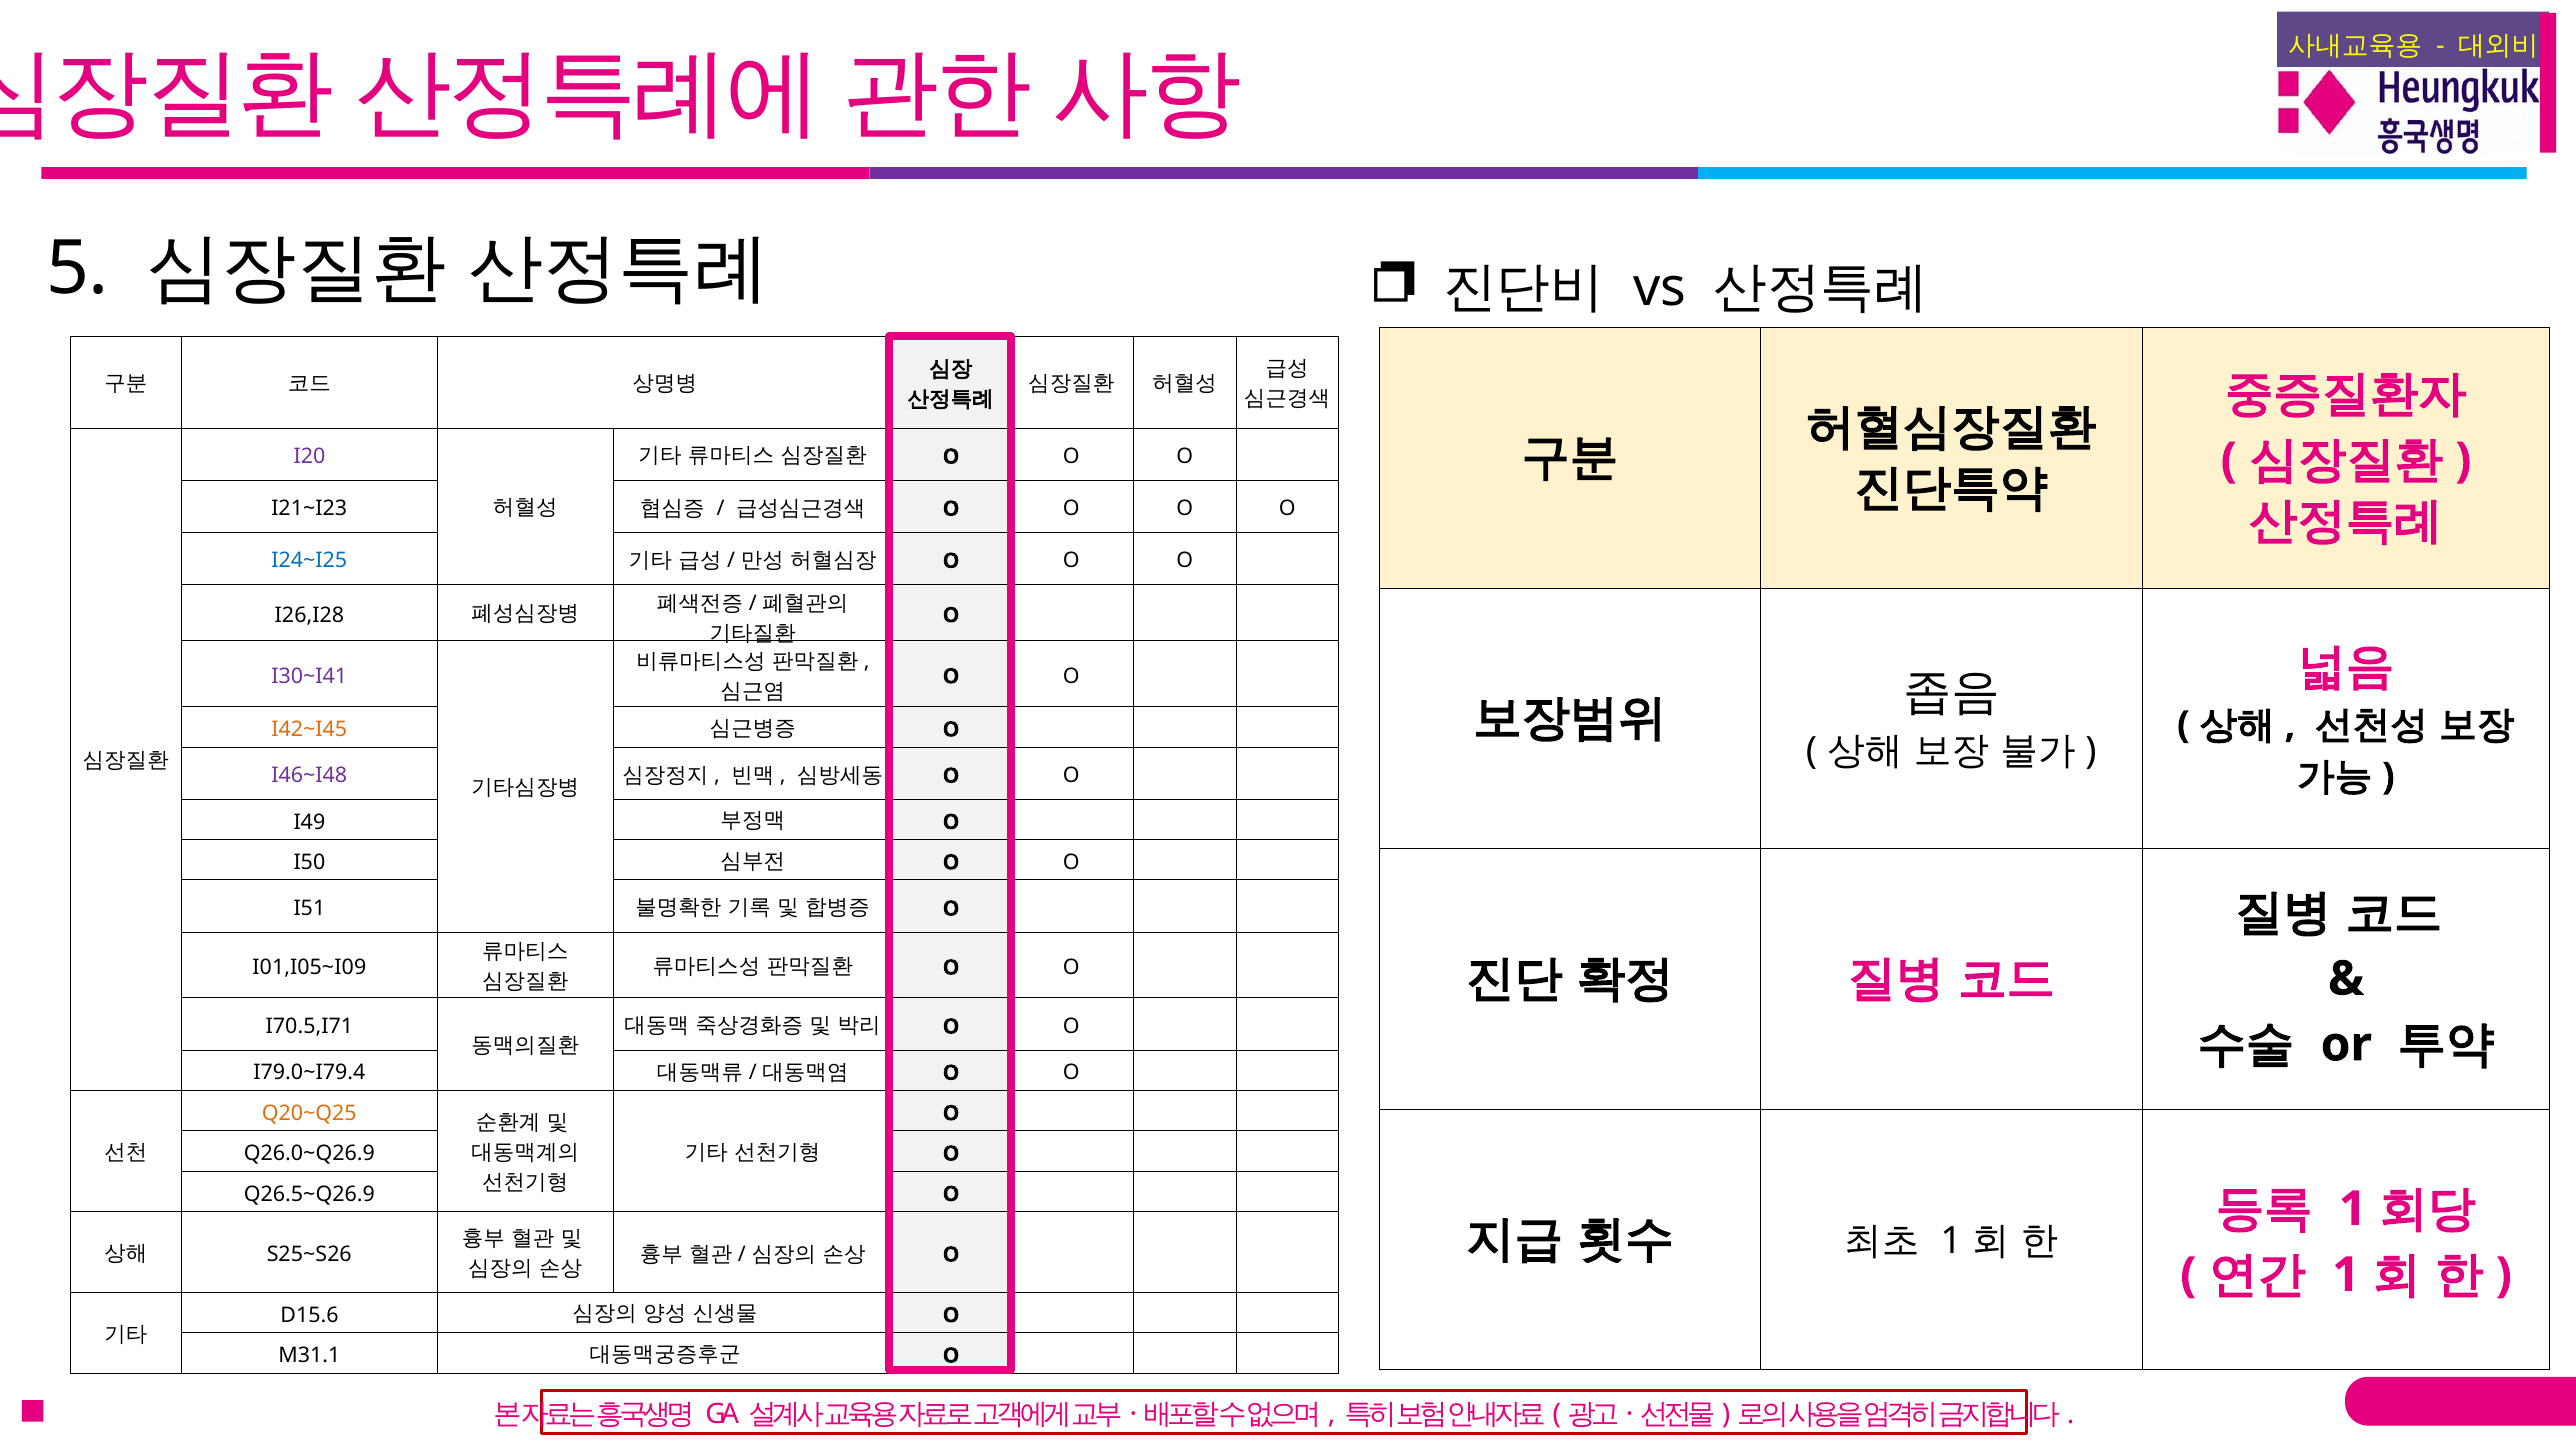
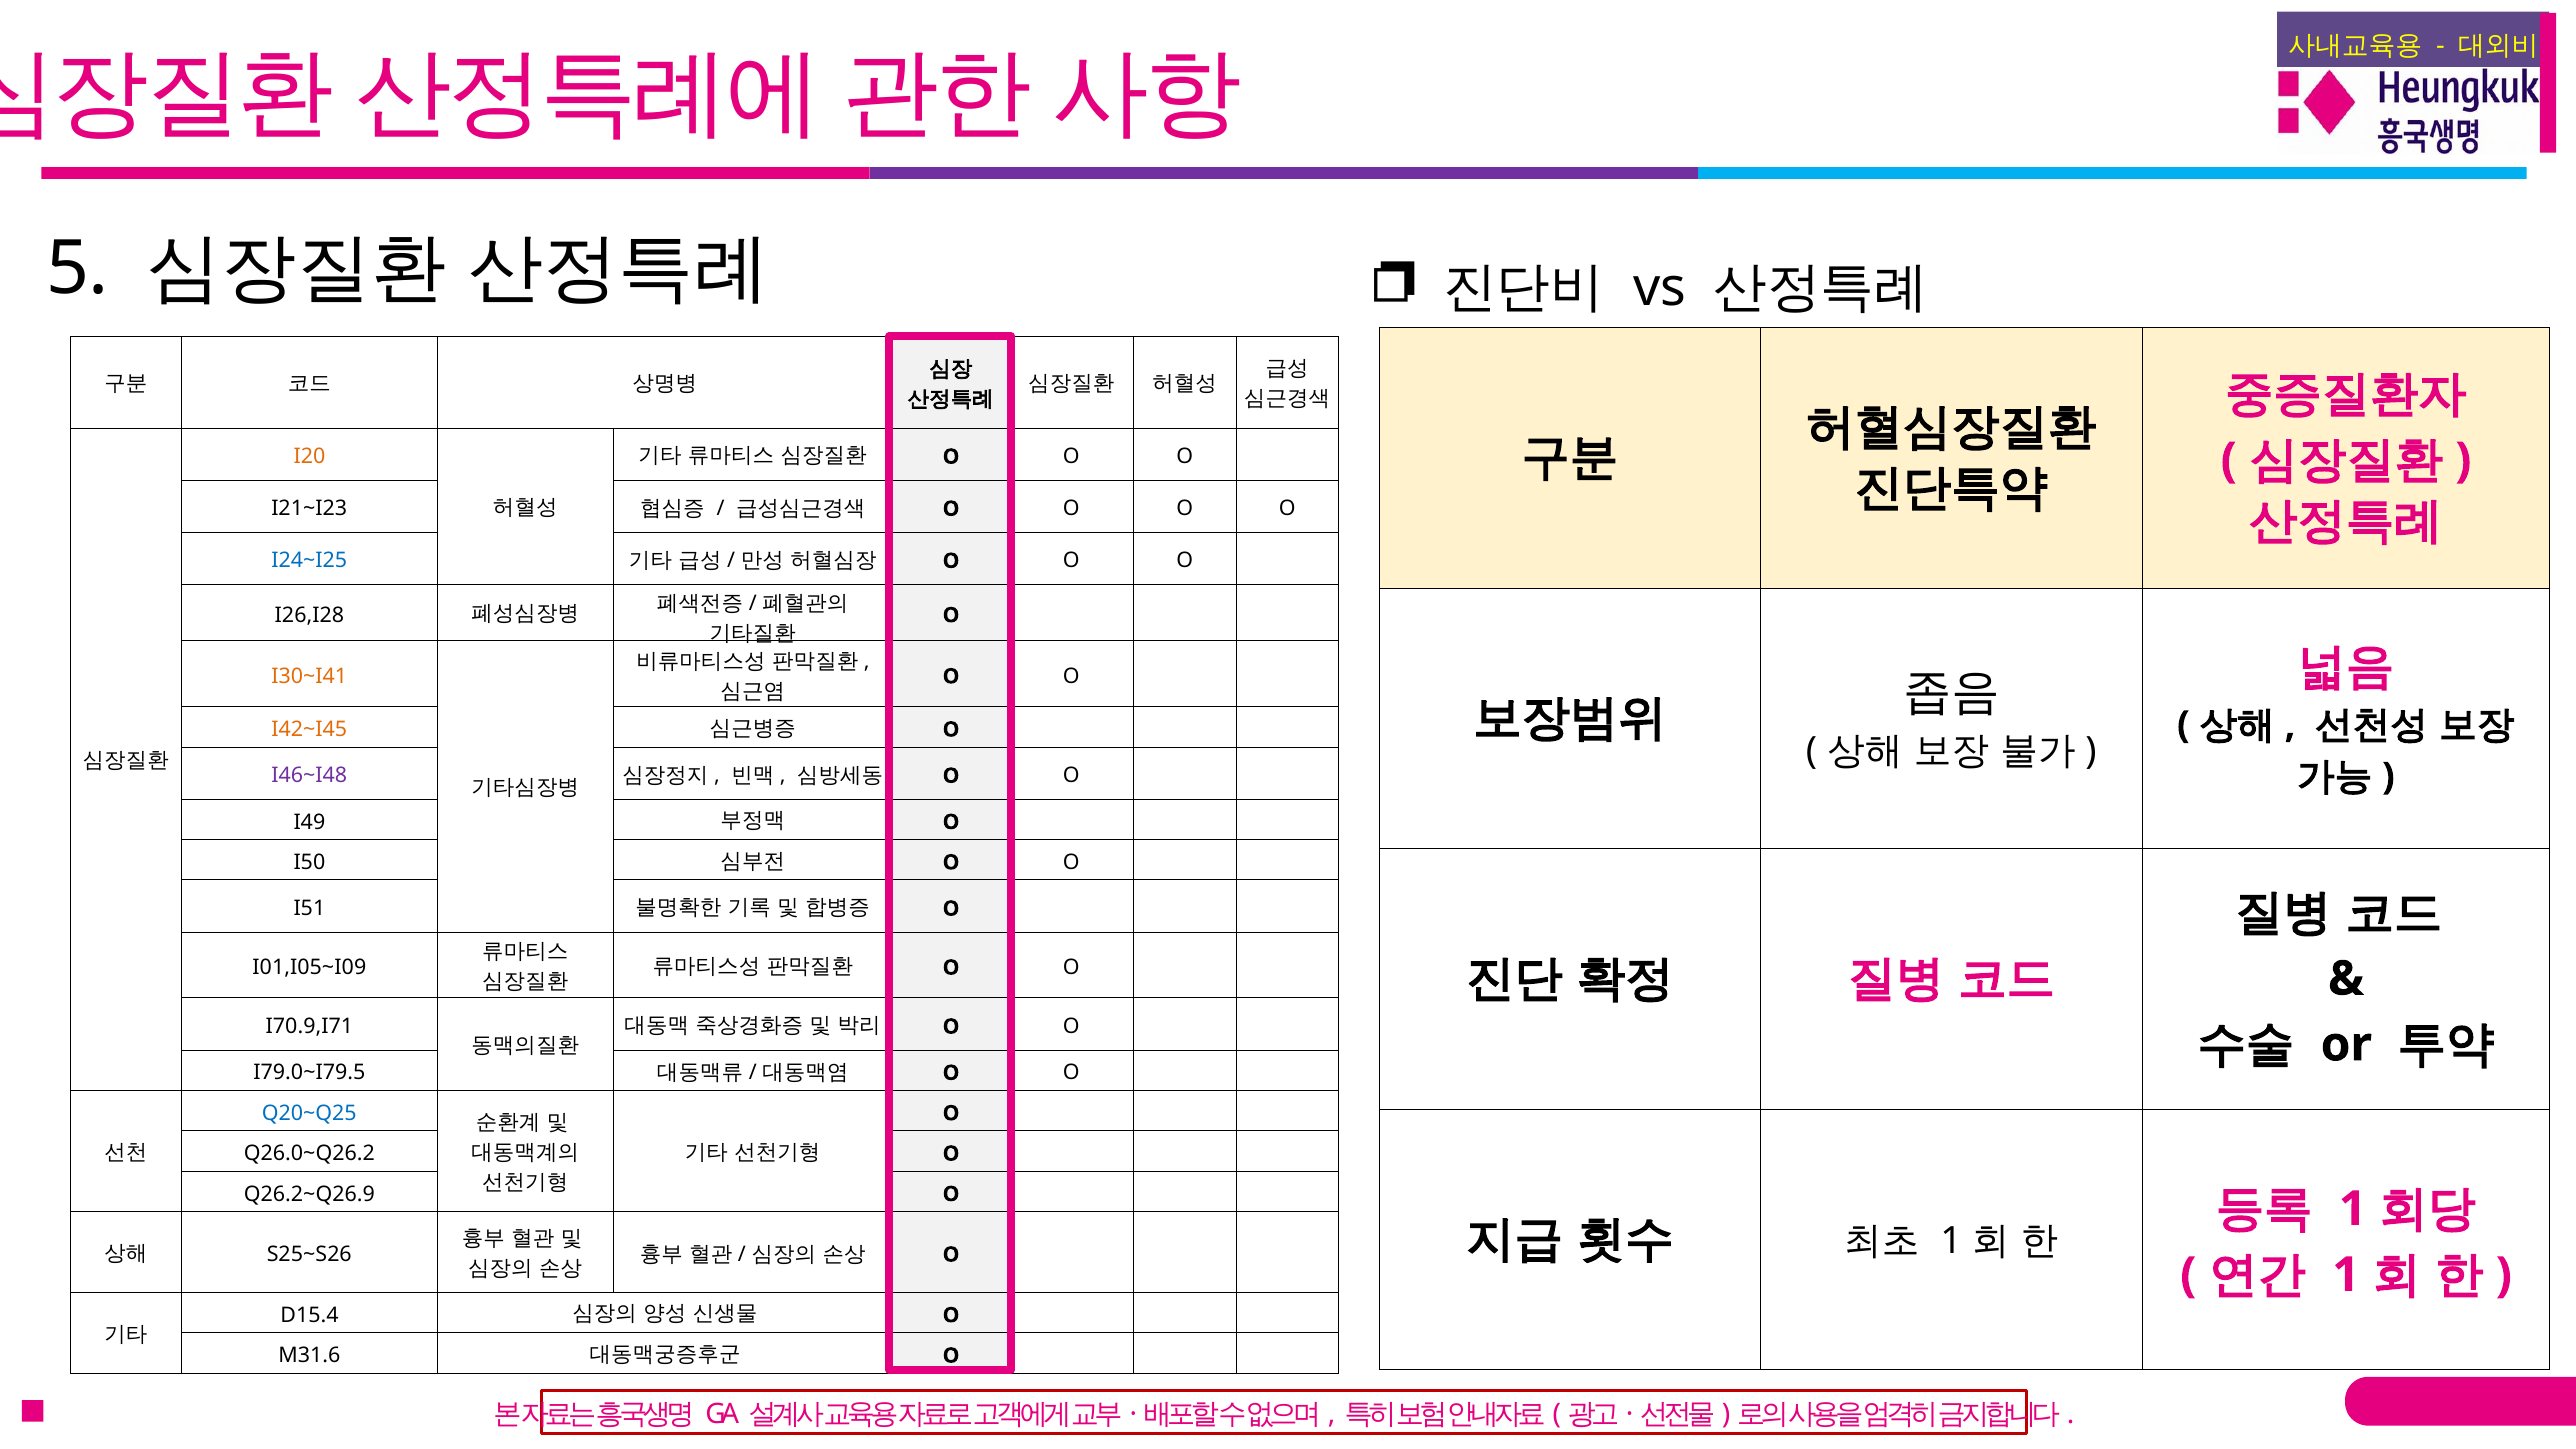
I20 colour: purple -> orange (309, 457)
I30~I41 colour: purple -> orange (309, 676)
I70.5,I71: I70.5,I71 -> I70.9,I71 (309, 1027)
I79.0~I79.4: I79.0~I79.4 -> I79.0~I79.5 (309, 1073)
Q20~Q25 colour: orange -> blue (309, 1113)
Q26.0~Q26.9: Q26.0~Q26.9 -> Q26.0~Q26.2 (309, 1154)
Q26.5~Q26.9: Q26.5~Q26.9 -> Q26.2~Q26.9 (309, 1194)
D15.6: D15.6 -> D15.4 (309, 1315)
M31.1: M31.1 -> M31.6 (309, 1356)
